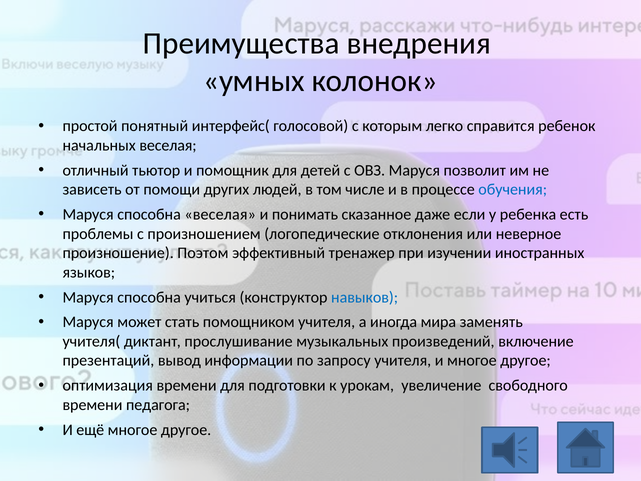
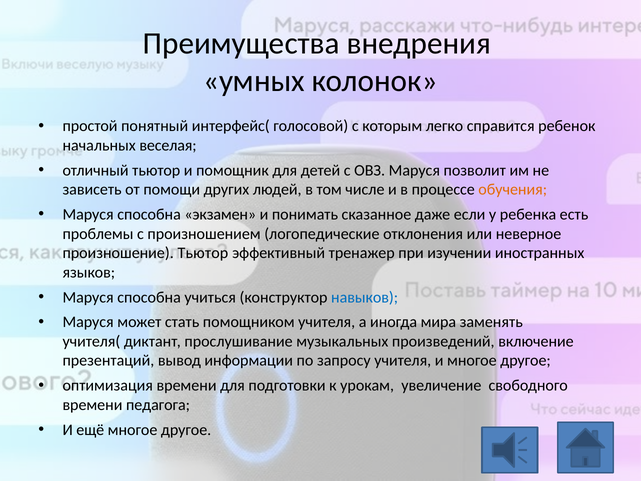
обучения colour: blue -> orange (513, 190)
способна веселая: веселая -> экзамен (220, 214)
произношение Поэтом: Поэтом -> Тьютор (203, 253)
